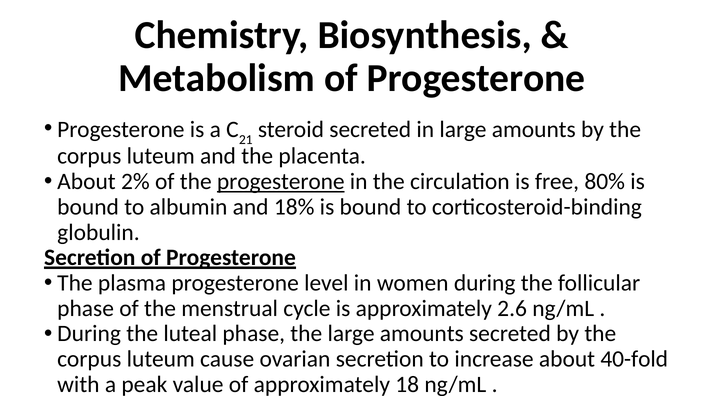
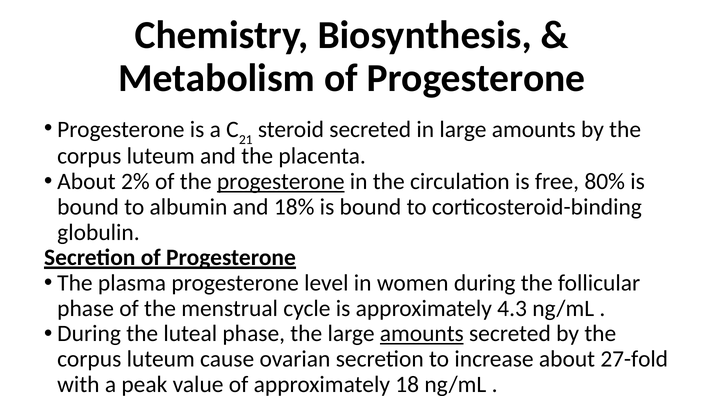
2.6: 2.6 -> 4.3 (512, 308)
amounts underline: none -> present (422, 334)
40-fold: 40-fold -> 27-fold (634, 359)
